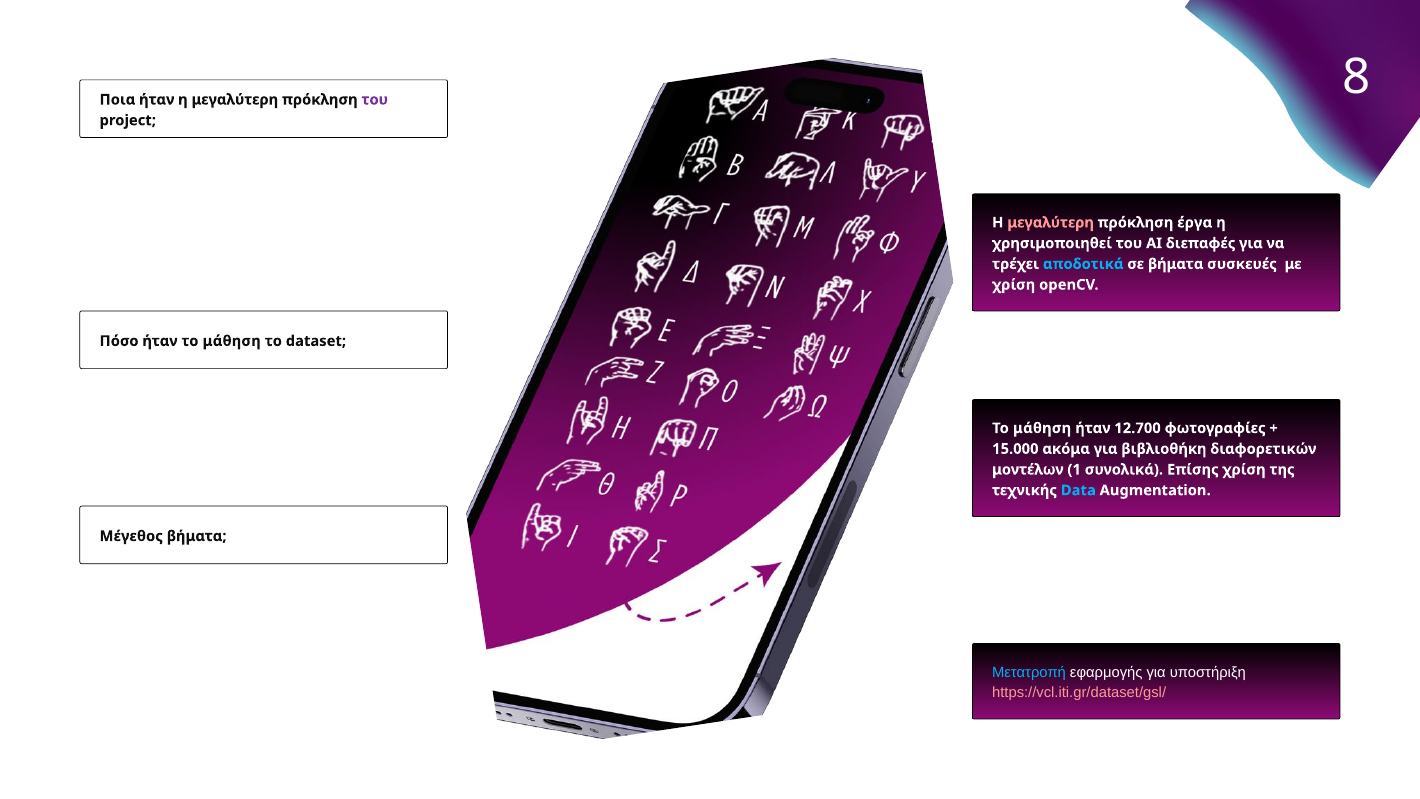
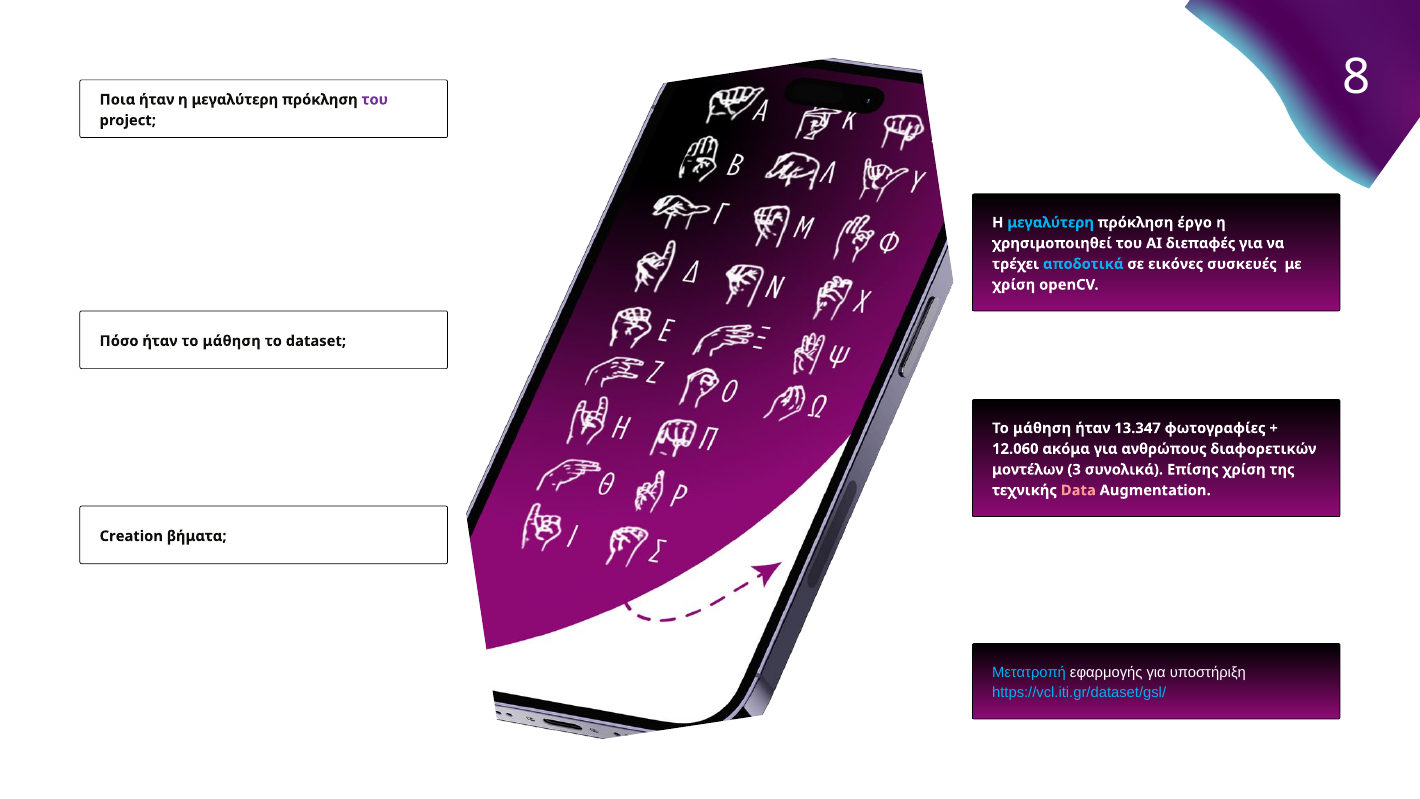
μεγαλύτερη colour: pink -> light blue (1051, 223)
έργα: έργα -> έργο (1195, 223)
σε βήματα: βήματα -> εικόνες (1176, 264)
12.700: 12.700 -> 13.347 (1138, 428)
15.000: 15.000 -> 12.060 (1015, 449)
βιβλιοθήκη: βιβλιοθήκη -> ανθρώπους (1164, 449)
1: 1 -> 3 (1074, 469)
Data colour: light blue -> pink (1078, 490)
Μέγεθος: Μέγεθος -> Creation (131, 536)
https://vcl.iti.gr/dataset/gsl/ colour: pink -> light blue (1079, 693)
